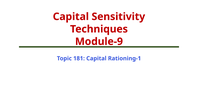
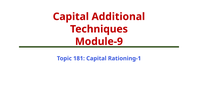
Sensitivity: Sensitivity -> Additional (118, 17)
